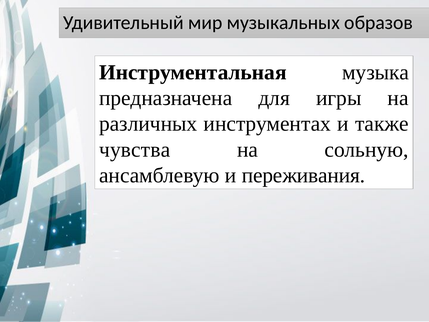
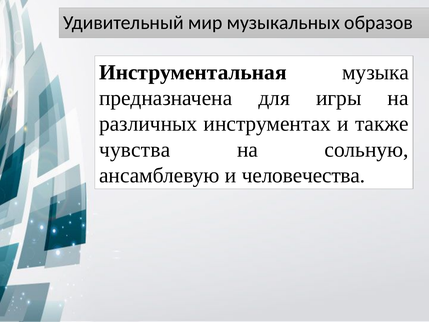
переживания: переживания -> человечества (304, 175)
